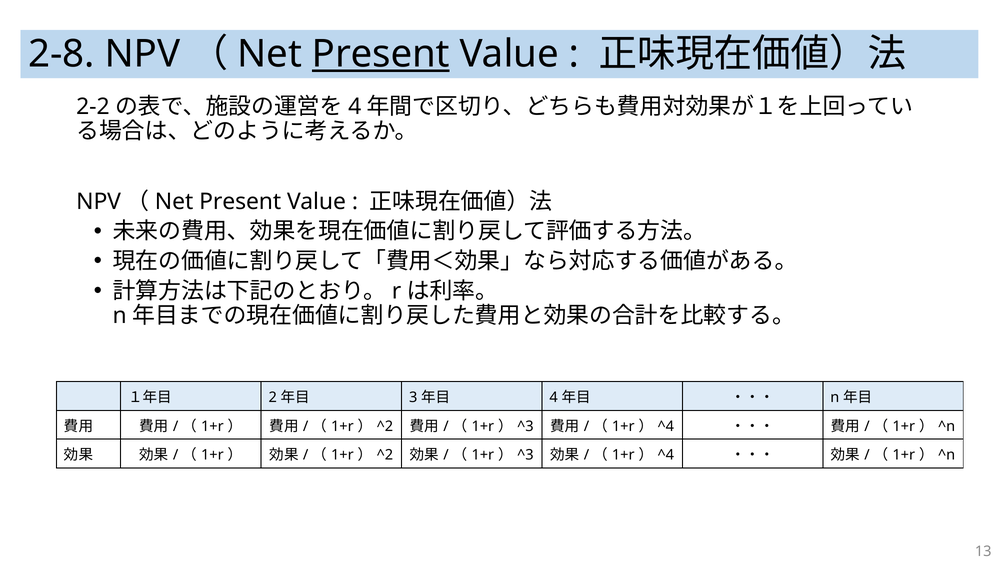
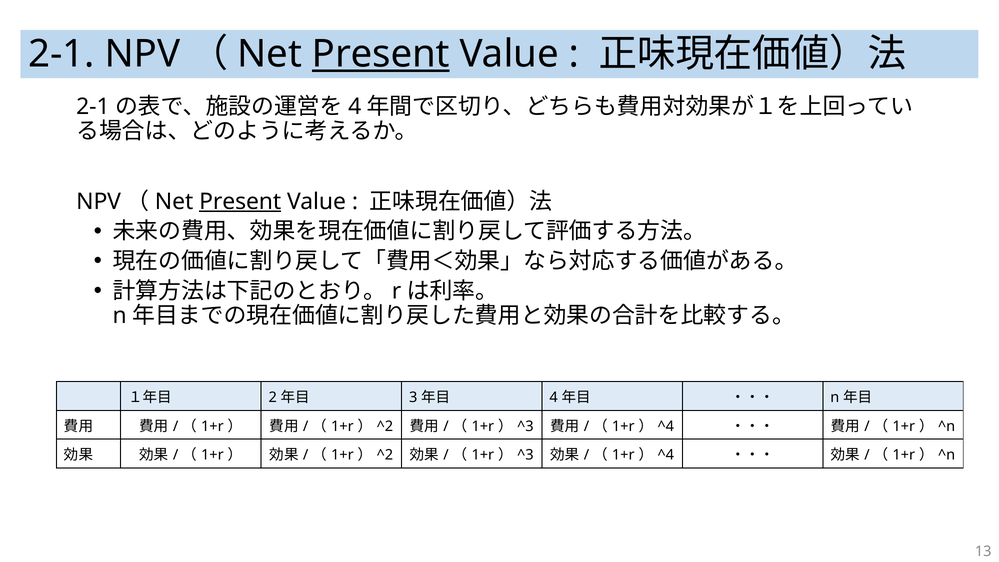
2-8: 2-8 -> 2-1 (61, 54)
2-2: 2-2 -> 2-1 (93, 107)
Present underline: none -> present (240, 201)
